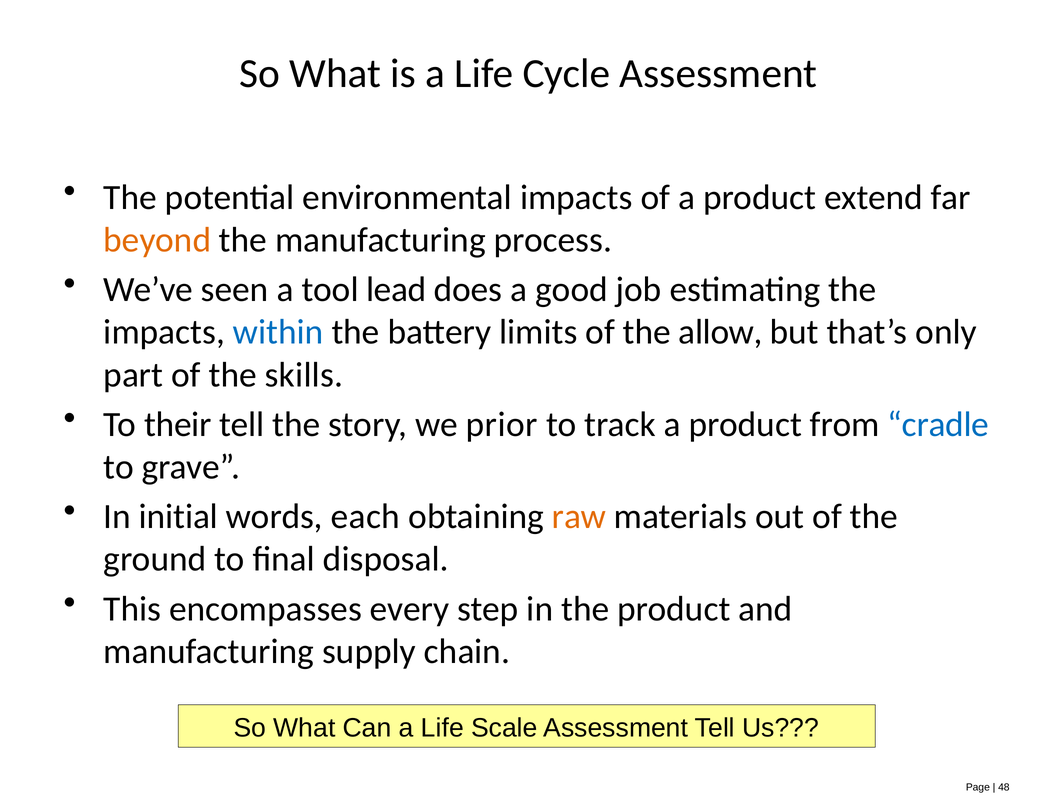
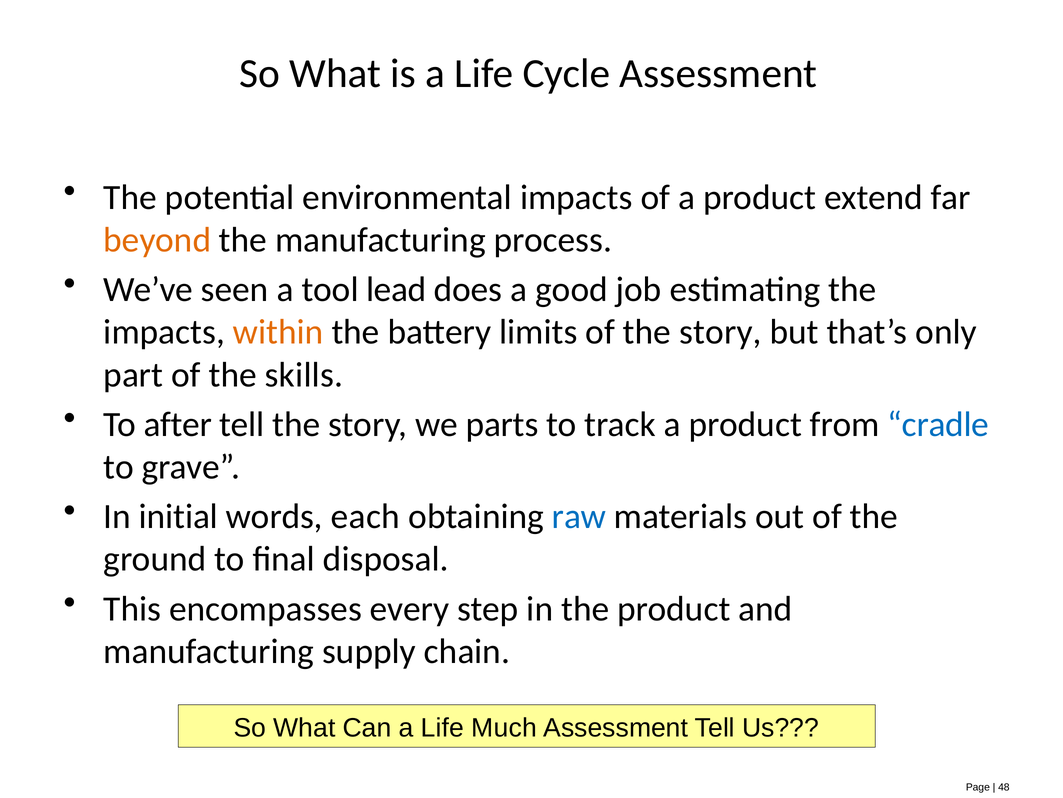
within colour: blue -> orange (278, 332)
of the allow: allow -> story (720, 332)
their: their -> after (178, 424)
prior: prior -> parts (502, 424)
raw colour: orange -> blue (579, 516)
Scale: Scale -> Much (504, 727)
